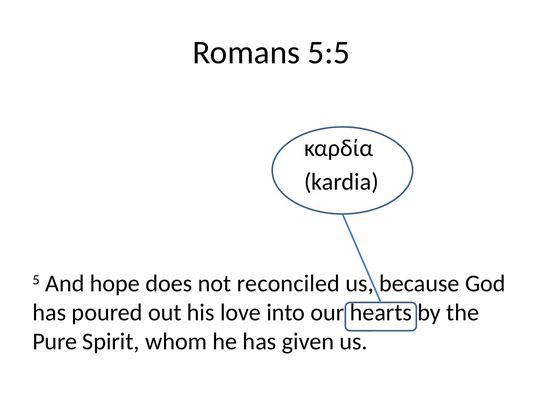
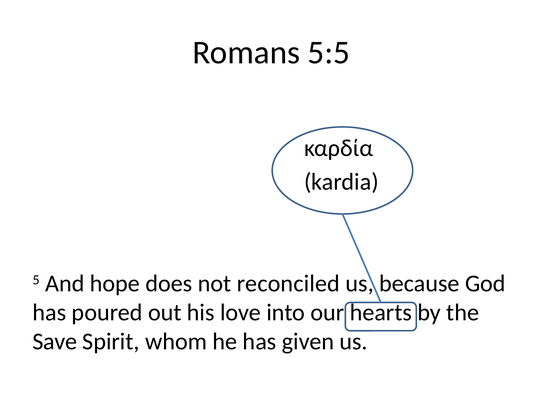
Pure: Pure -> Save (55, 341)
